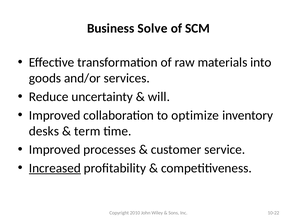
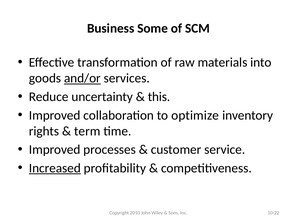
Solve: Solve -> Some (153, 28)
and/or underline: none -> present (82, 78)
will: will -> this (159, 97)
desks: desks -> rights (44, 131)
